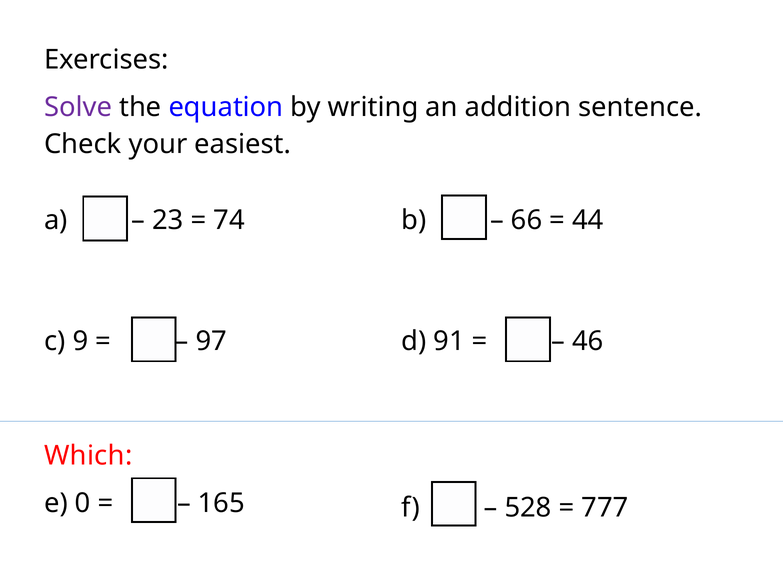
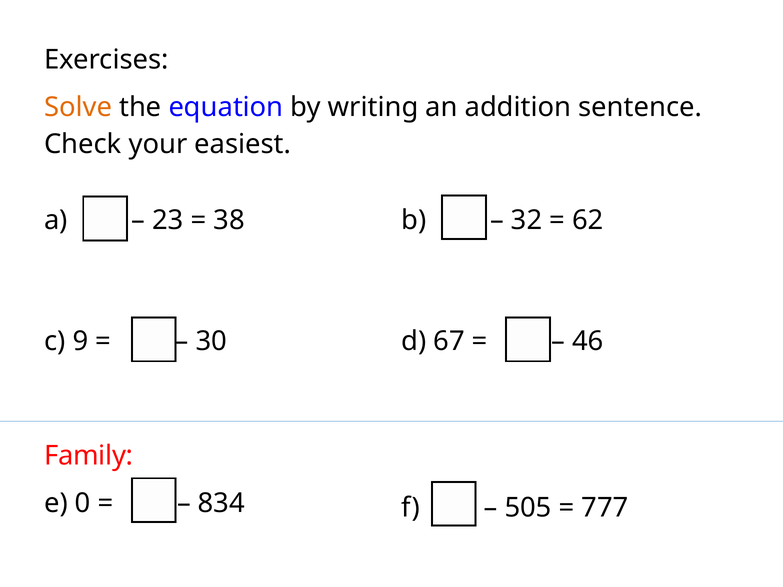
Solve colour: purple -> orange (78, 107)
74: 74 -> 38 (229, 220)
66: 66 -> 32 (527, 220)
44: 44 -> 62 (588, 220)
97: 97 -> 30 (211, 341)
91: 91 -> 67 (449, 341)
Which: Which -> Family (89, 456)
165: 165 -> 834 (221, 503)
528: 528 -> 505 (528, 508)
